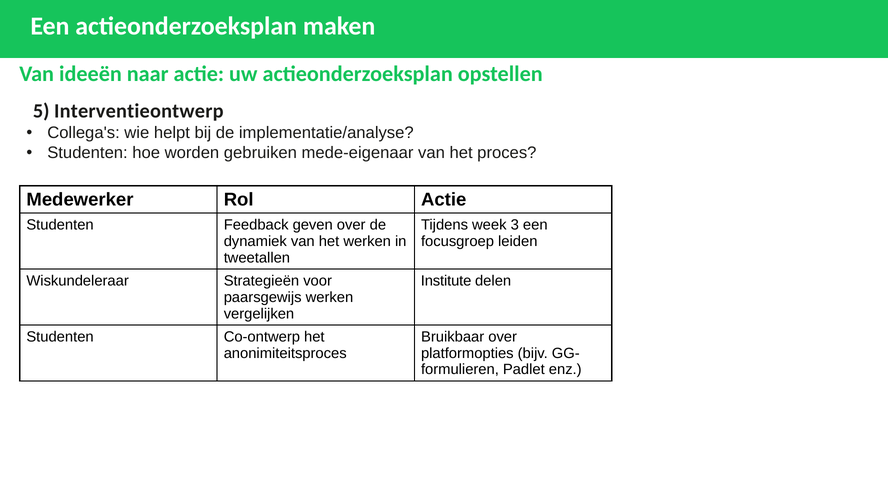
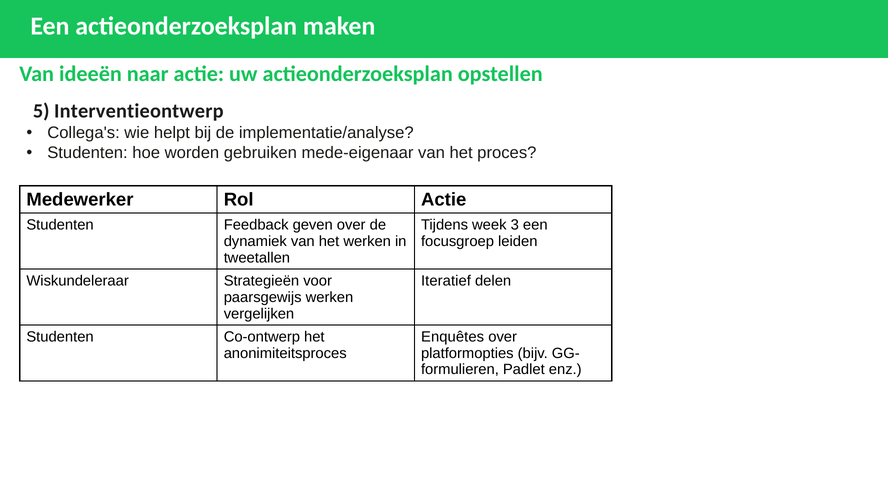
Institute: Institute -> Iteratief (446, 281)
Bruikbaar: Bruikbaar -> Enquêtes (453, 337)
